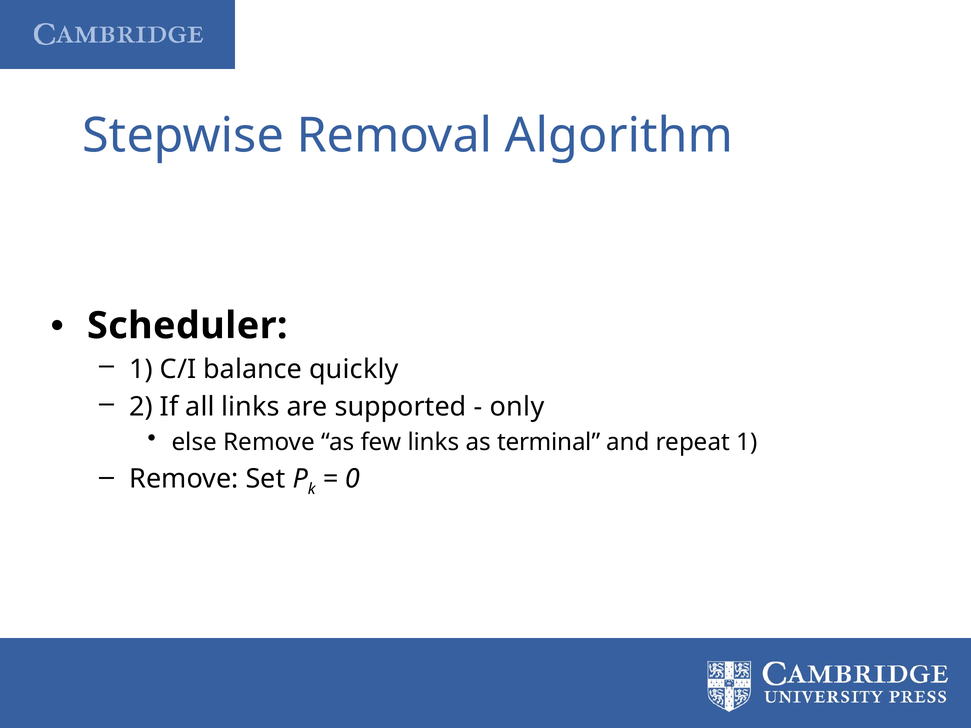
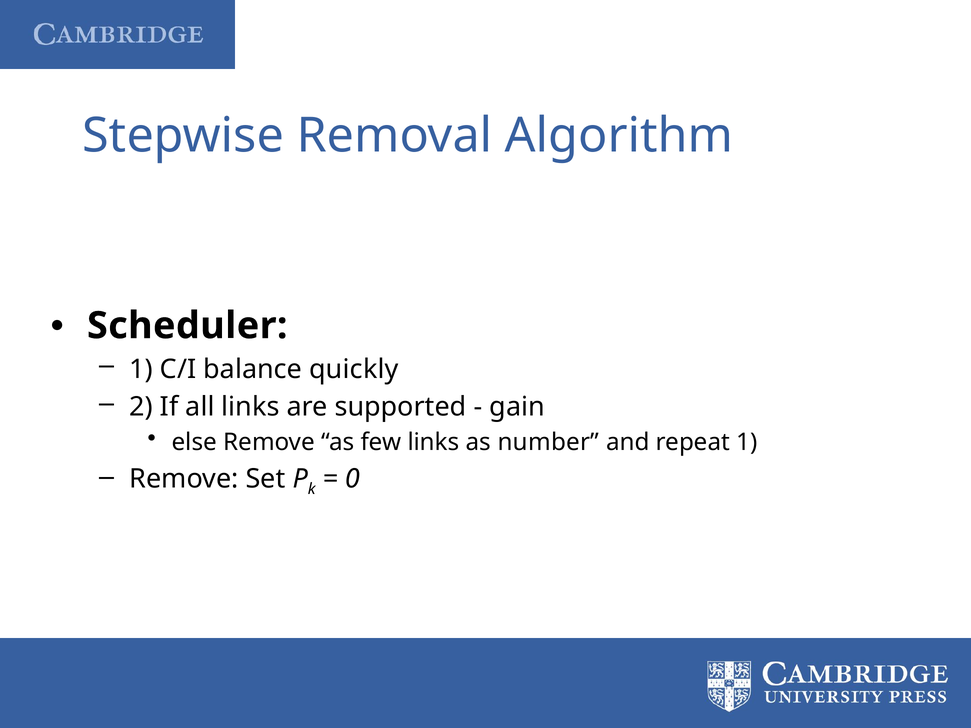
only: only -> gain (517, 407)
terminal: terminal -> number (548, 443)
